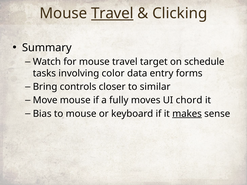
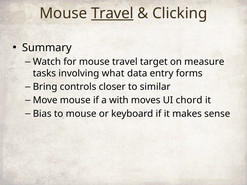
schedule: schedule -> measure (204, 62)
color: color -> what (113, 73)
fully: fully -> with (119, 100)
makes underline: present -> none (187, 114)
